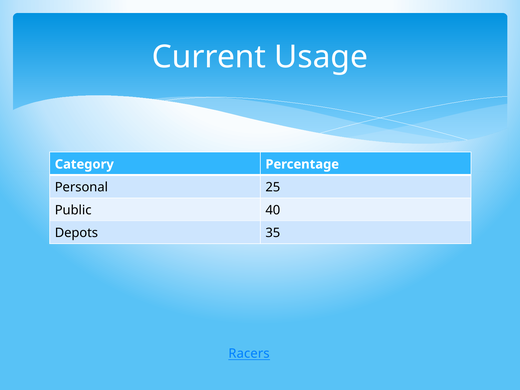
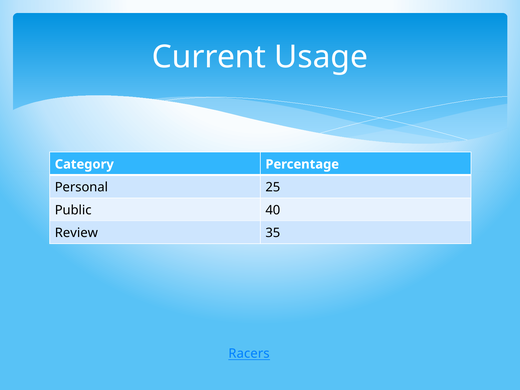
Depots: Depots -> Review (76, 233)
